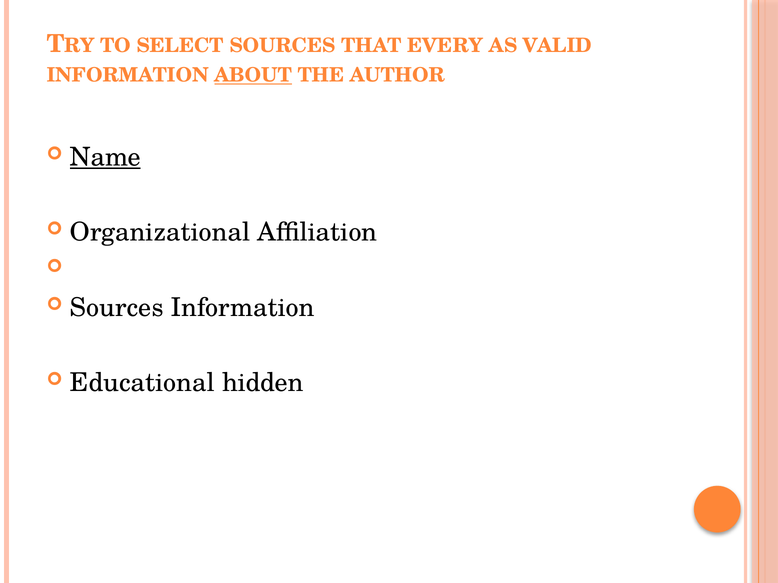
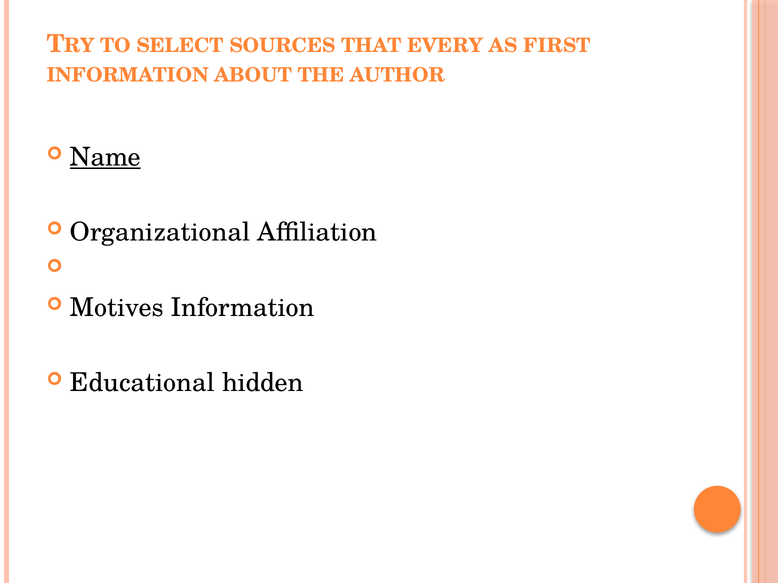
VALID: VALID -> FIRST (557, 46)
ABOUT underline: present -> none (253, 75)
Sources: Sources -> Motives (117, 308)
